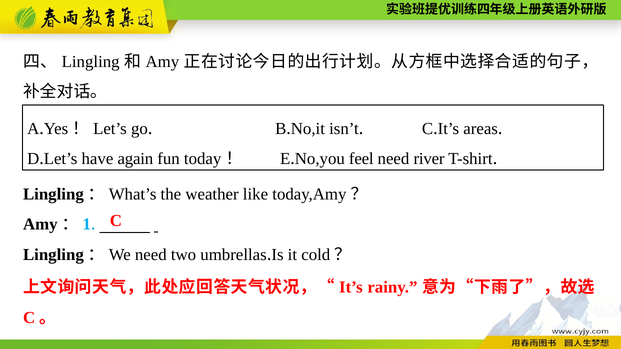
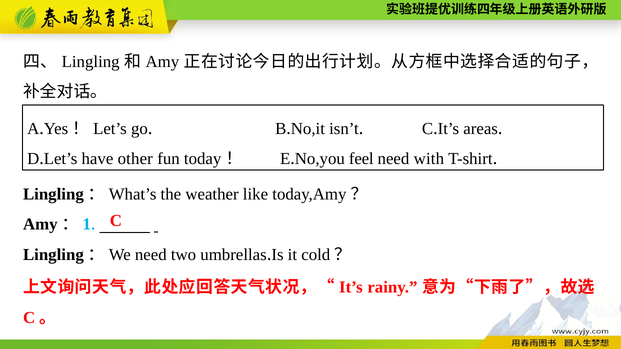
again: again -> other (135, 159)
river: river -> with (429, 159)
